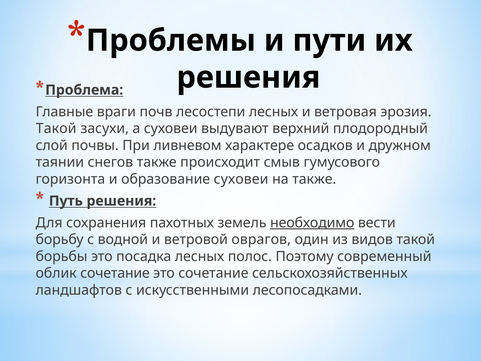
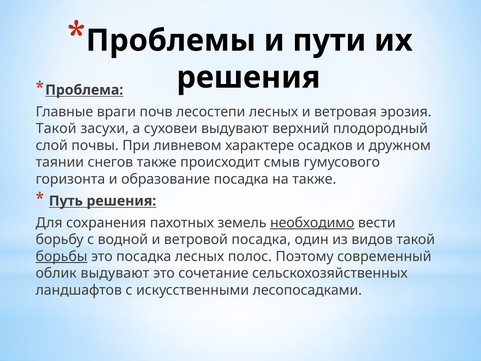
образование суховеи: суховеи -> посадка (241, 179)
ветровой оврагов: оврагов -> посадка (261, 239)
борьбы underline: none -> present (62, 256)
облик сочетание: сочетание -> выдувают (115, 273)
